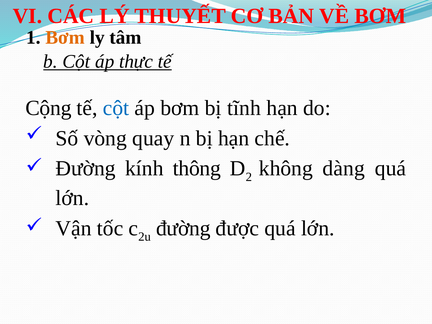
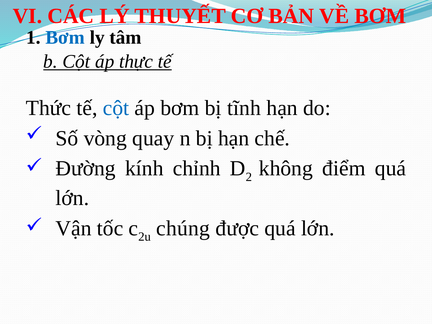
Bơm colour: orange -> blue (65, 37)
Cộng: Cộng -> Thức (48, 108)
thông: thông -> chỉnh (197, 169)
dàng: dàng -> điểm (344, 169)
đường: đường -> chúng (183, 228)
